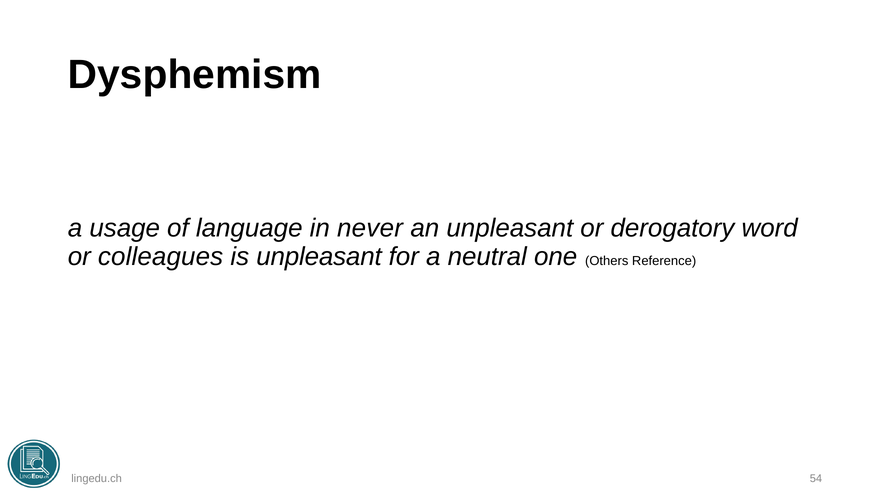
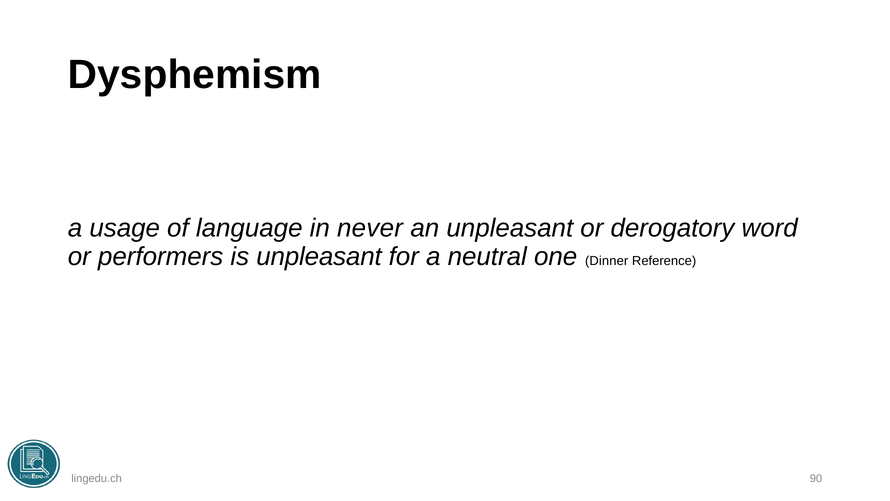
colleagues: colleagues -> performers (161, 256)
Others: Others -> Dinner (607, 261)
54: 54 -> 90 (816, 478)
